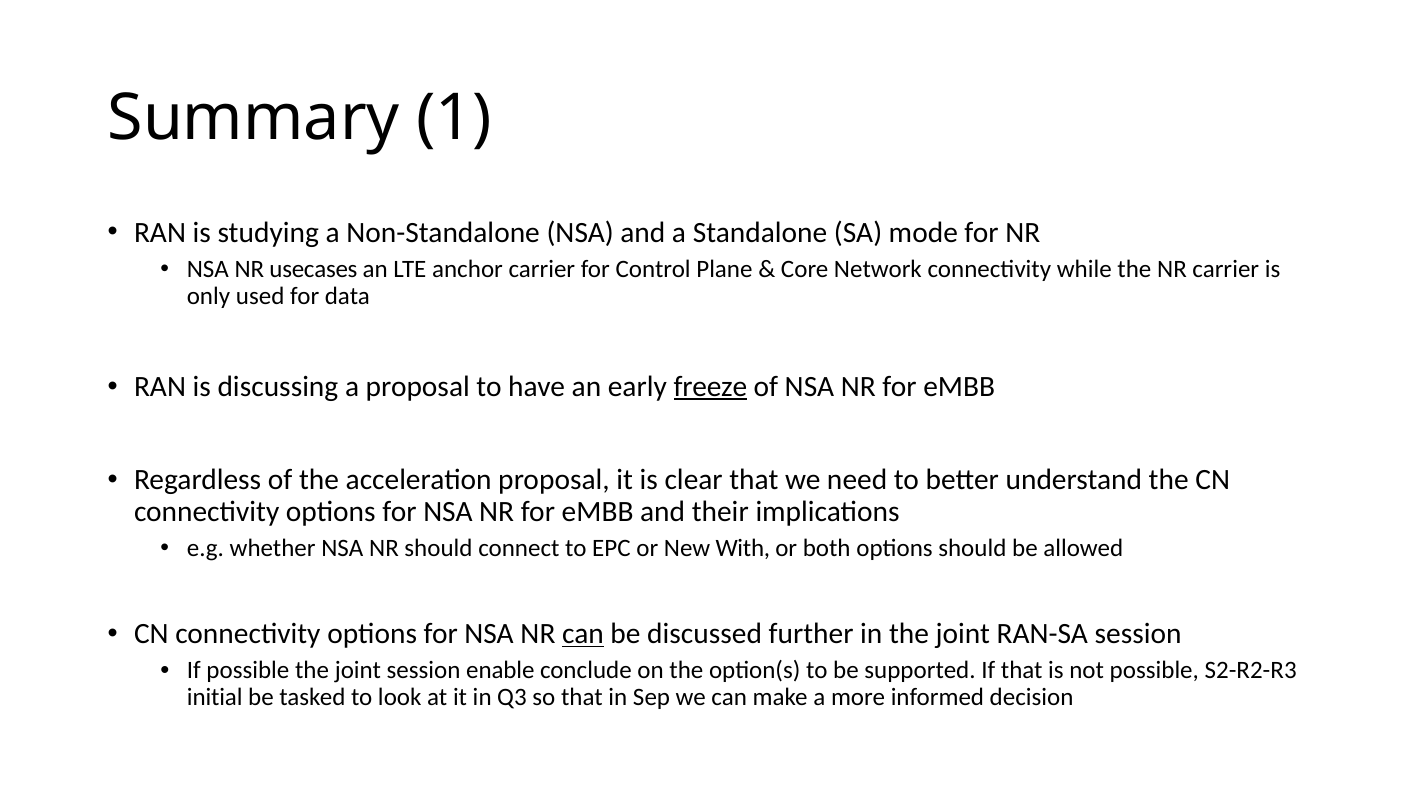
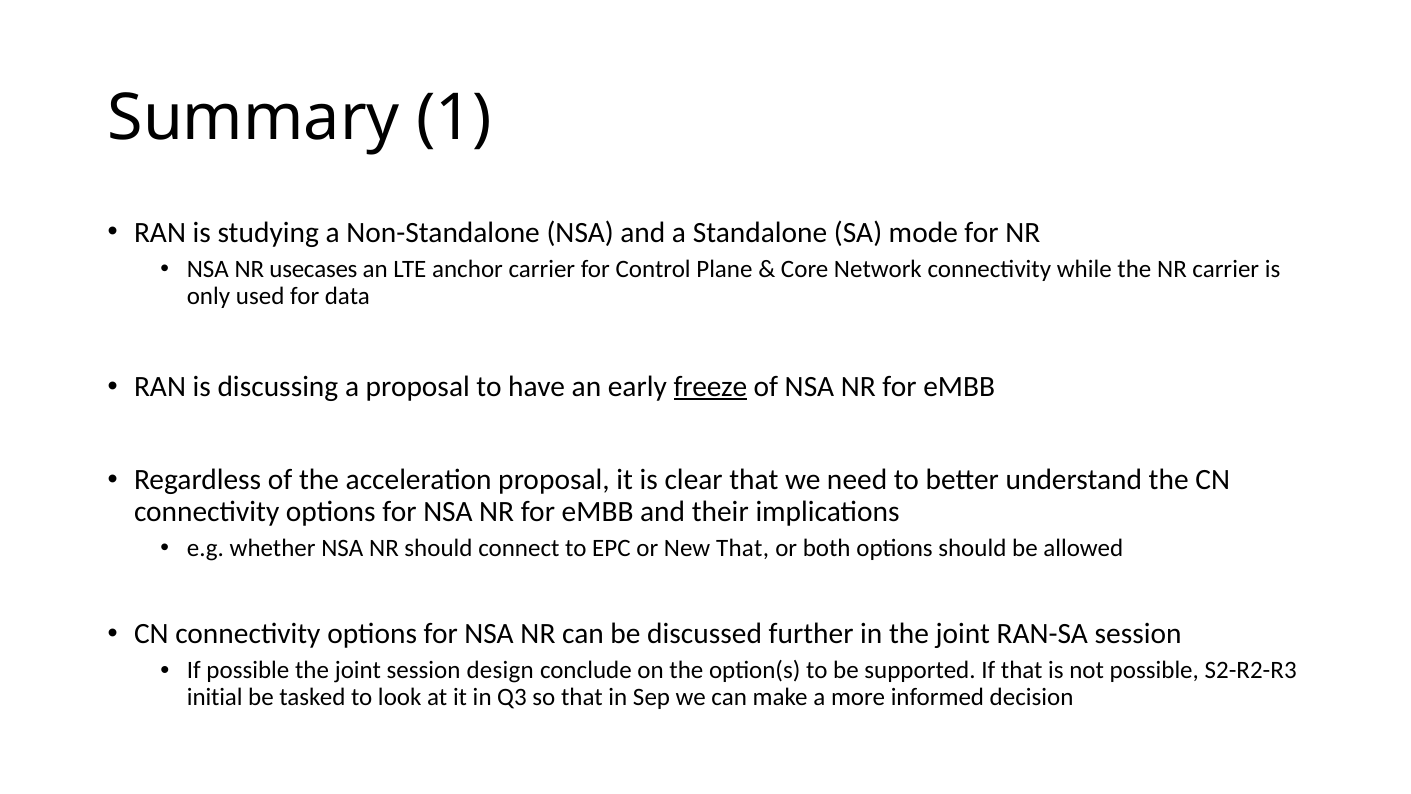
New With: With -> That (743, 548)
can underline: present -> none (583, 634)
enable: enable -> design (500, 670)
